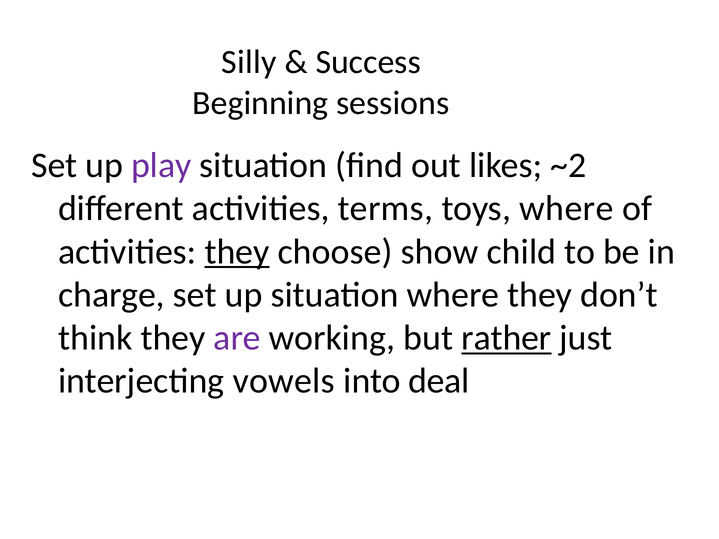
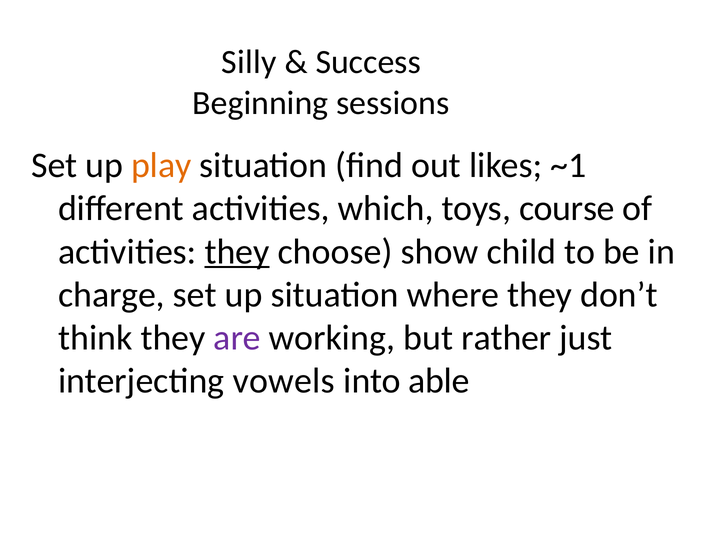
play colour: purple -> orange (161, 165)
~2: ~2 -> ~1 (568, 165)
terms: terms -> which (386, 209)
toys where: where -> course (567, 209)
rather underline: present -> none (506, 338)
deal: deal -> able (439, 381)
